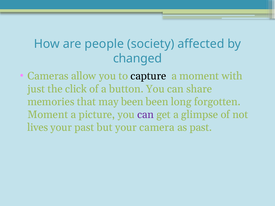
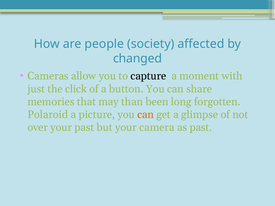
may been: been -> than (132, 102)
Moment: Moment -> Polaroid (48, 115)
can colour: purple -> orange (146, 115)
lives: lives -> over (38, 128)
